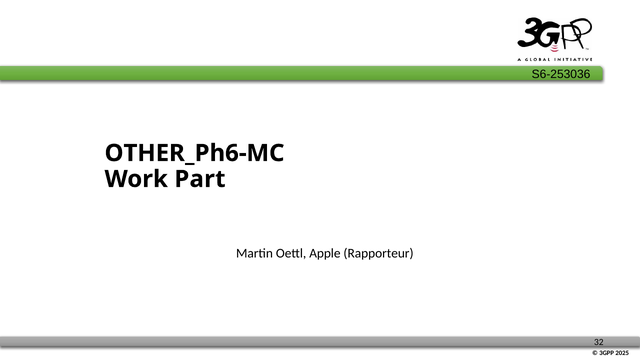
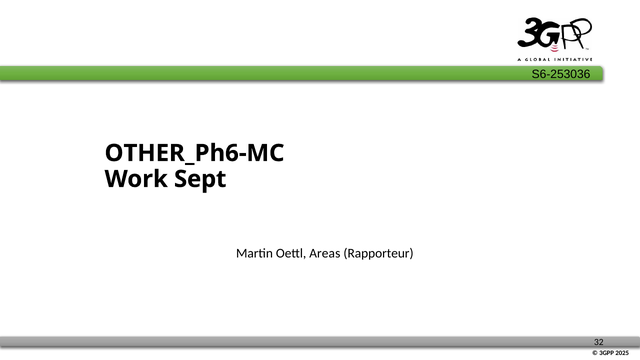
Part: Part -> Sept (200, 179)
Apple: Apple -> Areas (325, 253)
